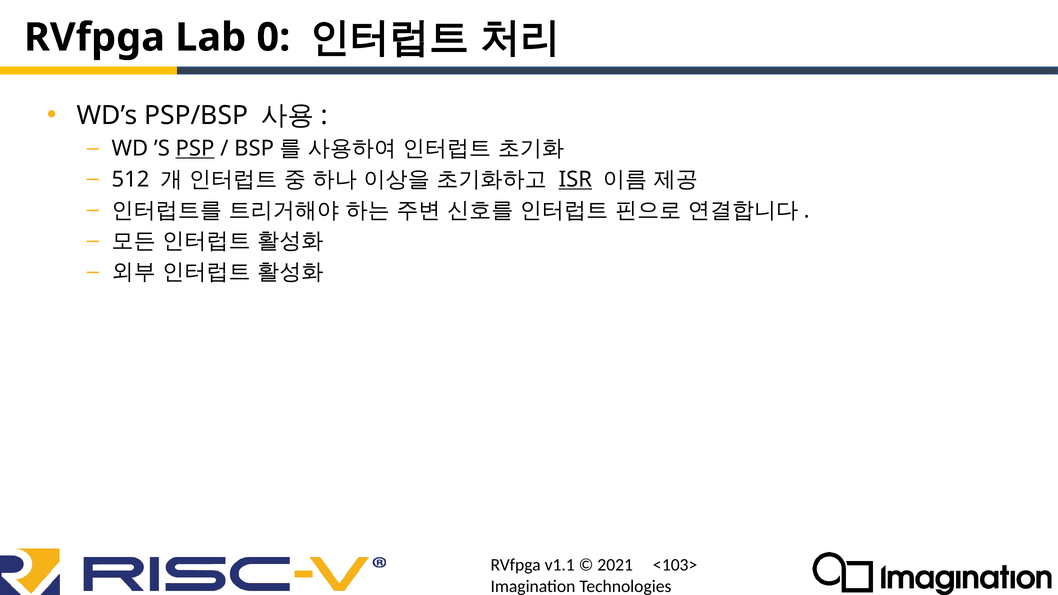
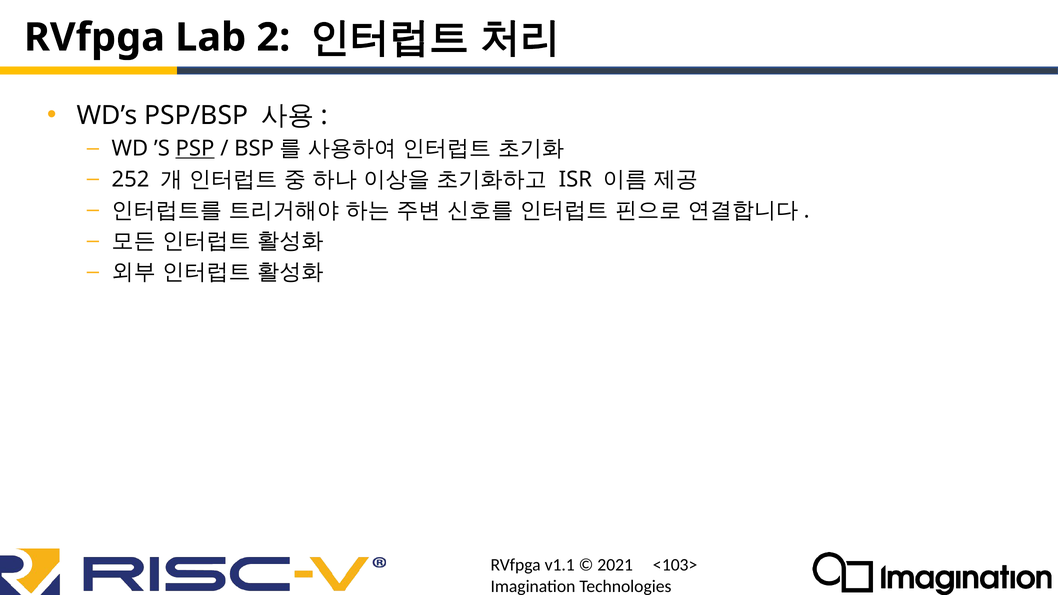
0: 0 -> 2 (273, 38)
512: 512 -> 252 (131, 179)
ISR underline: present -> none (575, 179)
